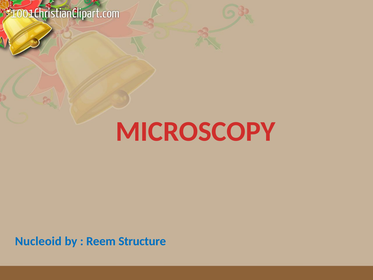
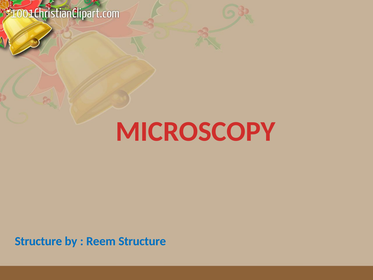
Nucleoid: Nucleoid -> Structure (38, 241)
